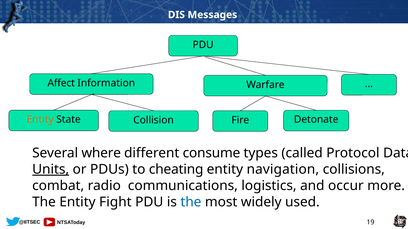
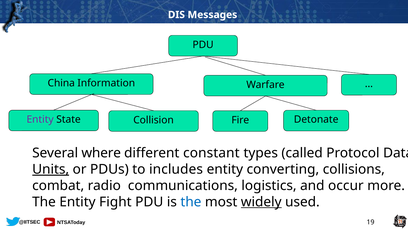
Affect: Affect -> China (61, 83)
Entity colour: orange -> purple (40, 120)
consume: consume -> constant (211, 153)
cheating: cheating -> includes (176, 170)
navigation: navigation -> converting (283, 170)
widely underline: none -> present (261, 202)
